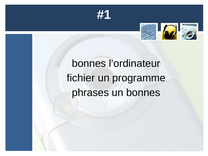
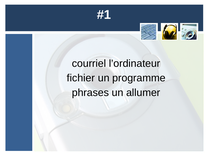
bonnes: bonnes -> courriel (89, 63)
un bonnes: bonnes -> allumer (143, 93)
